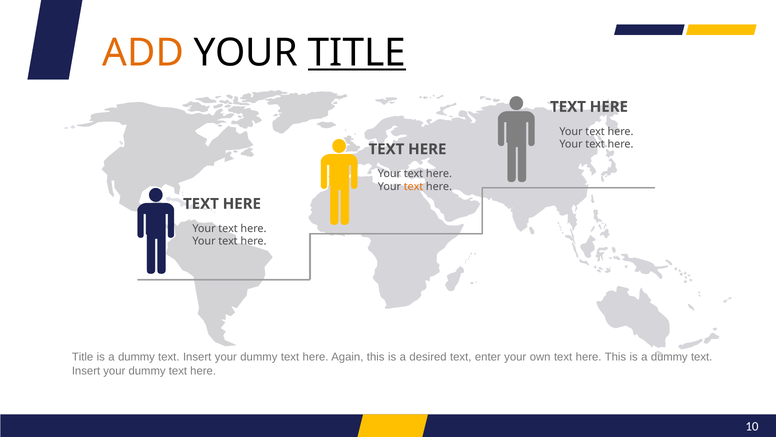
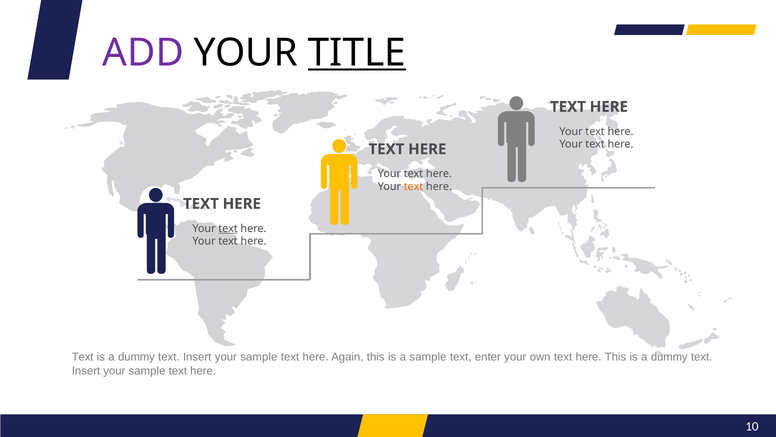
ADD colour: orange -> purple (143, 53)
text underline: none -> present (228, 228)
Title: Title -> Text (83, 357)
dummy: dummy -> sample (259, 357)
a desired: desired -> sample (428, 357)
dummy: dummy -> sample (147, 370)
